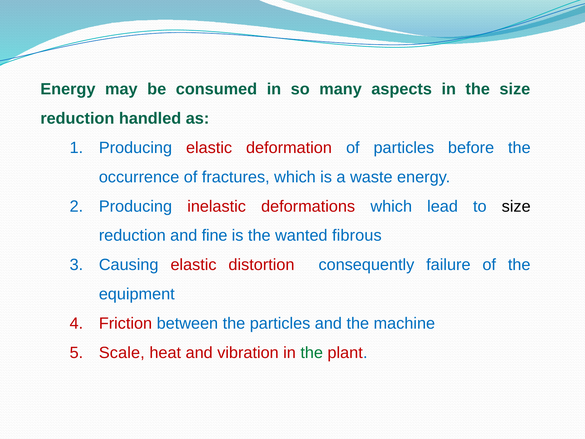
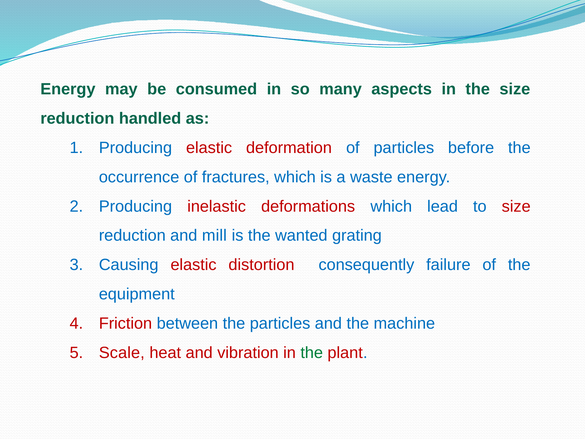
size colour: black -> red (516, 206)
fine: fine -> mill (214, 235)
fibrous: fibrous -> grating (357, 235)
